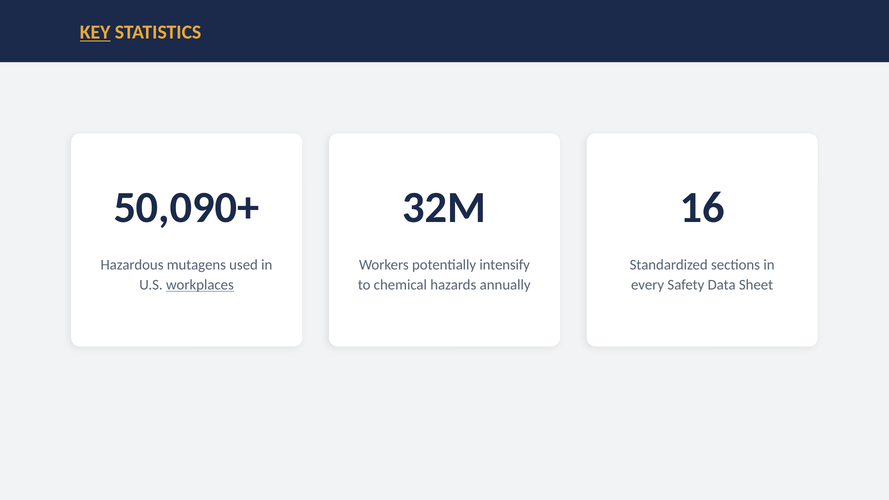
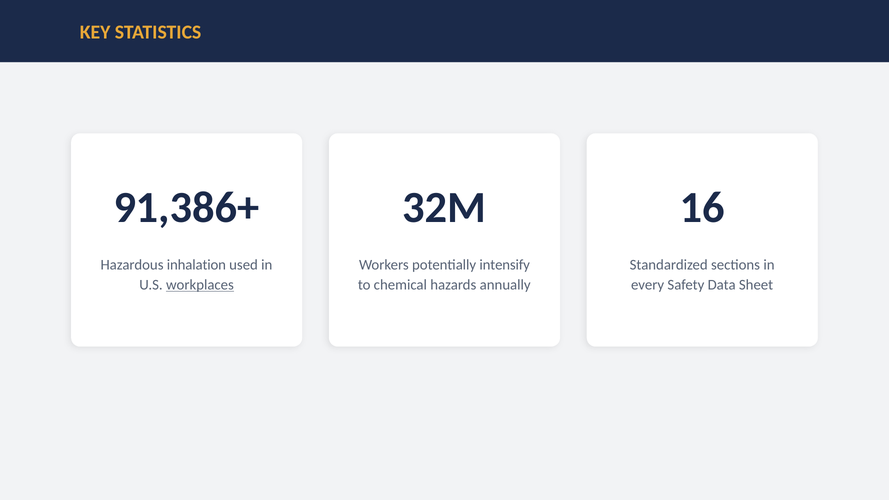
KEY underline: present -> none (95, 32)
50,090+: 50,090+ -> 91,386+ (187, 208)
mutagens: mutagens -> inhalation (196, 265)
